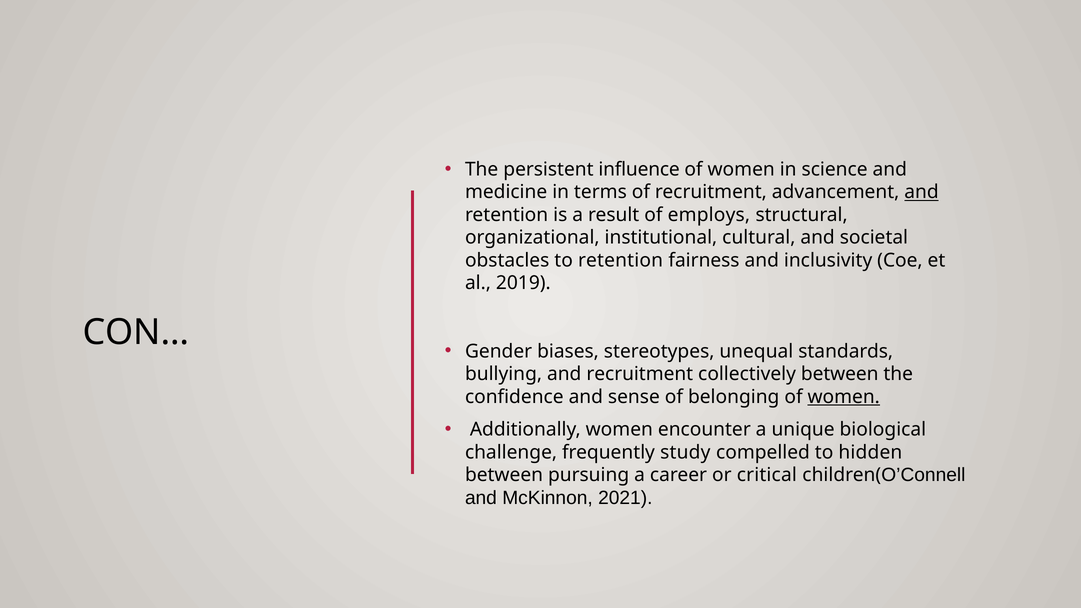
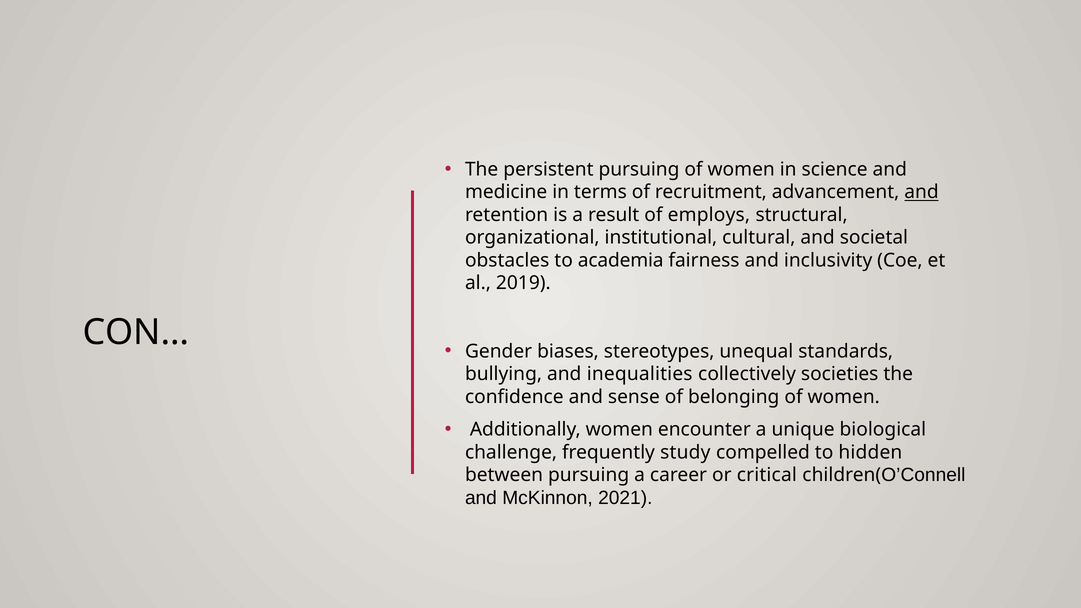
persistent influence: influence -> pursuing (639, 169)
to retention: retention -> academia (621, 260)
and recruitment: recruitment -> inequalities (640, 374)
collectively between: between -> societies (840, 374)
women underline: present -> none (844, 397)
